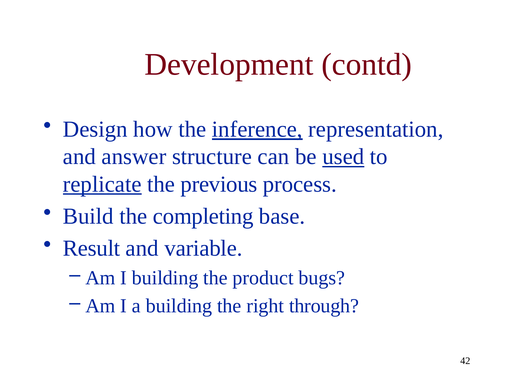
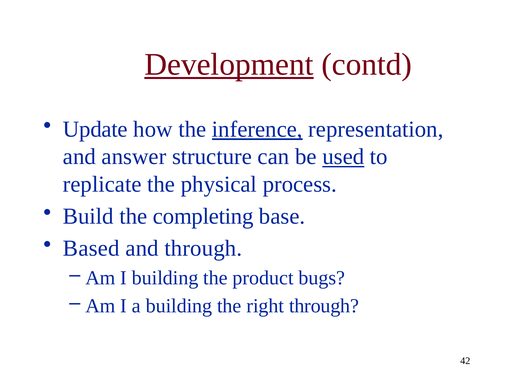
Development underline: none -> present (229, 64)
Design: Design -> Update (95, 129)
replicate underline: present -> none (102, 184)
previous: previous -> physical (219, 184)
Result: Result -> Based (91, 248)
and variable: variable -> through (203, 248)
